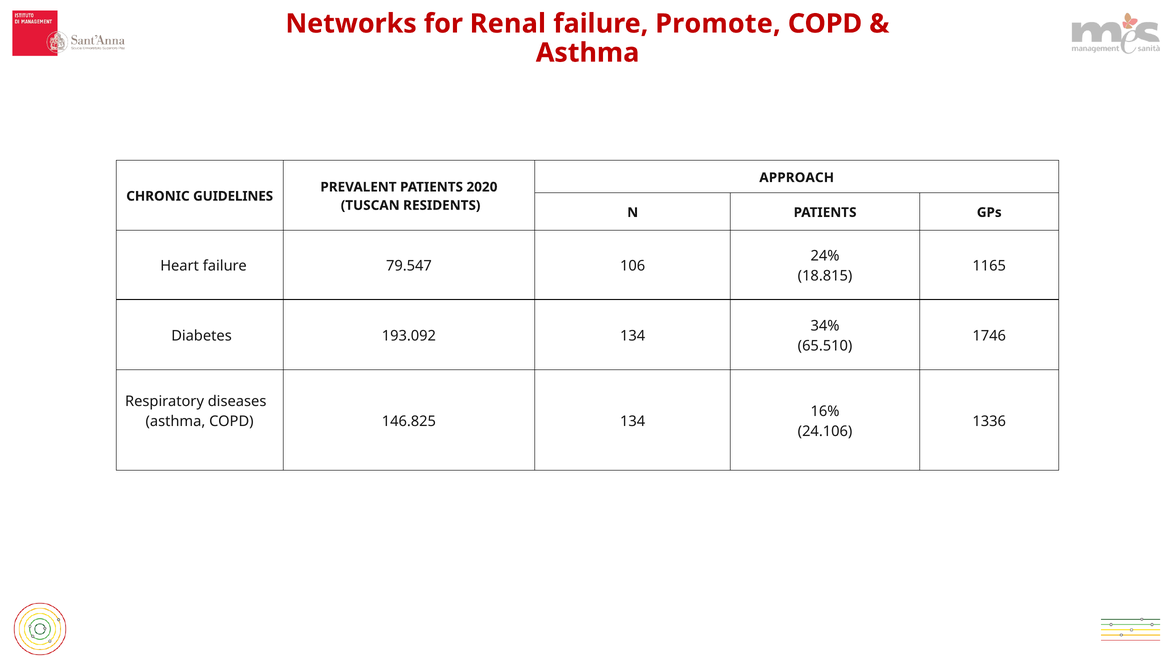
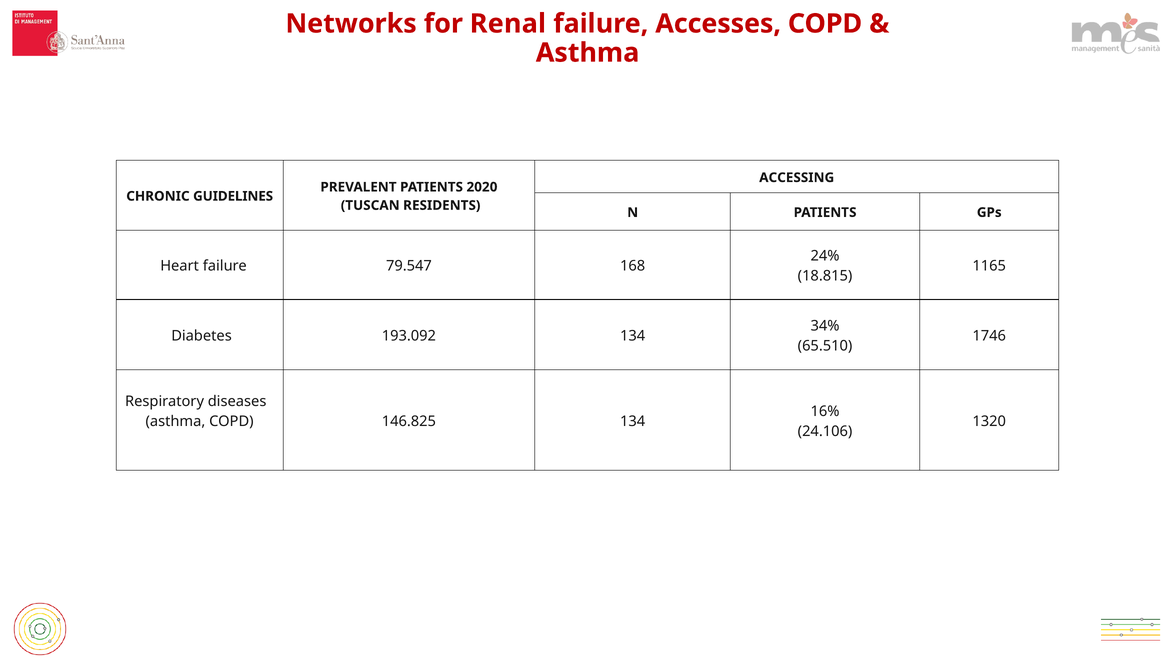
Promote: Promote -> Accesses (718, 24)
APPROACH: APPROACH -> ACCESSING (797, 178)
106: 106 -> 168 (633, 266)
1336: 1336 -> 1320 (989, 421)
